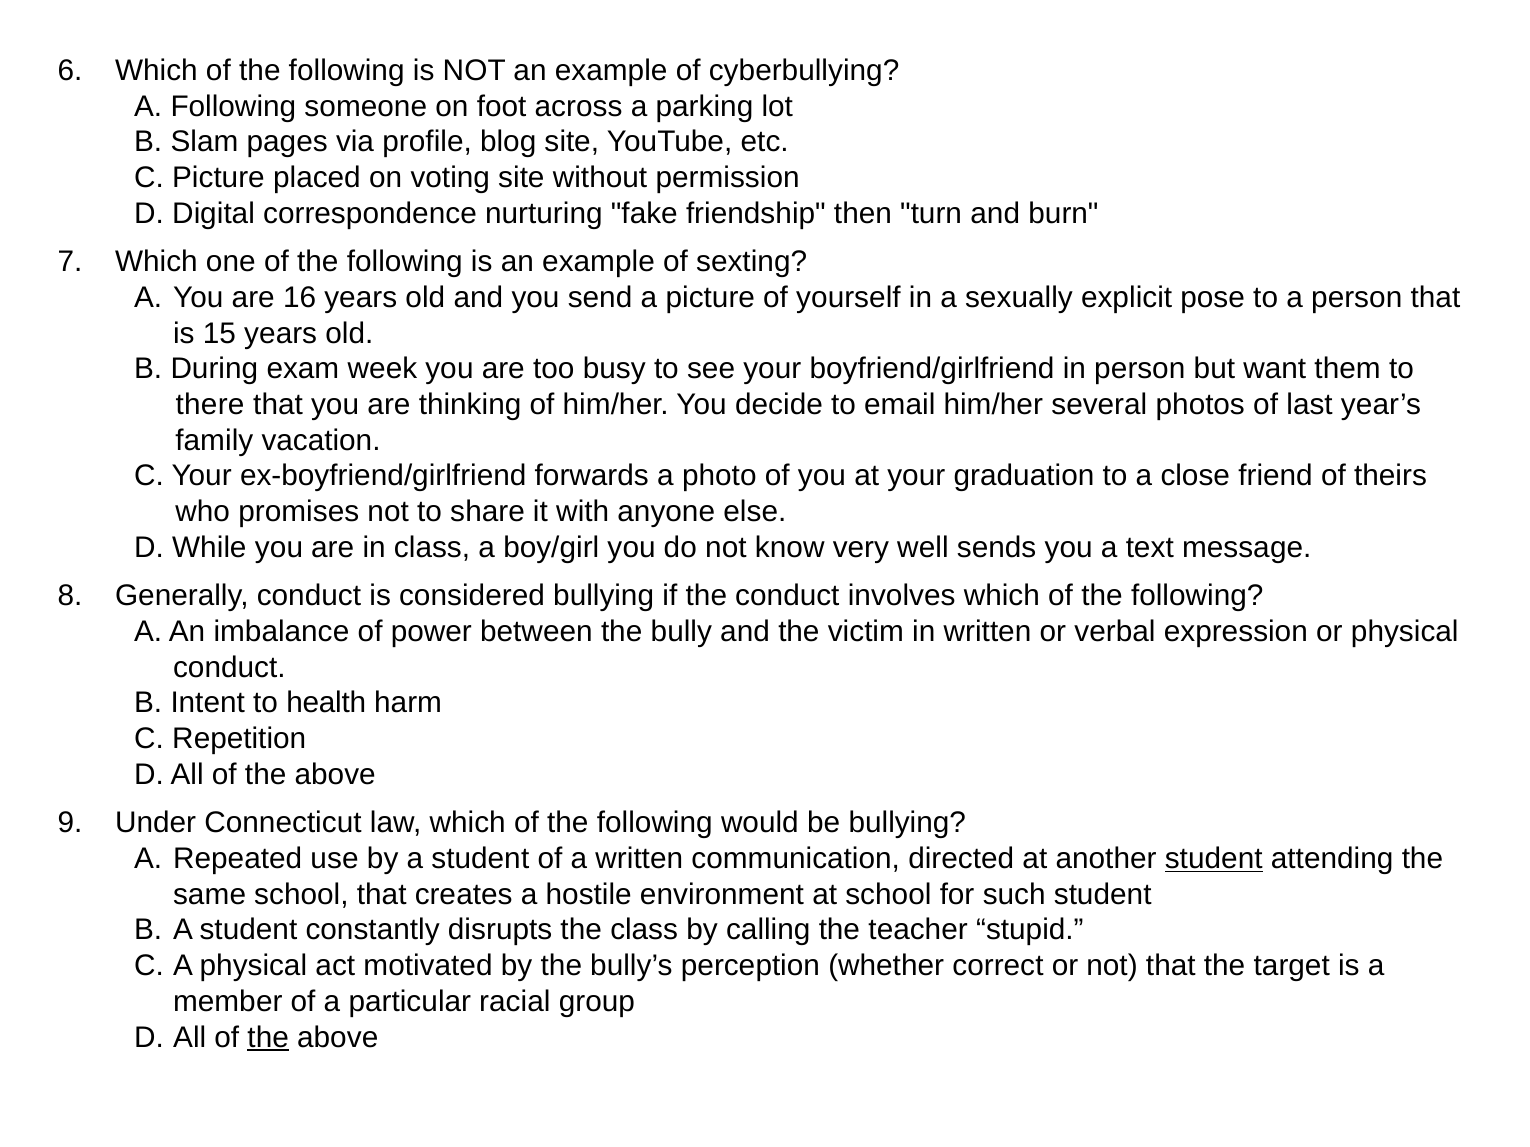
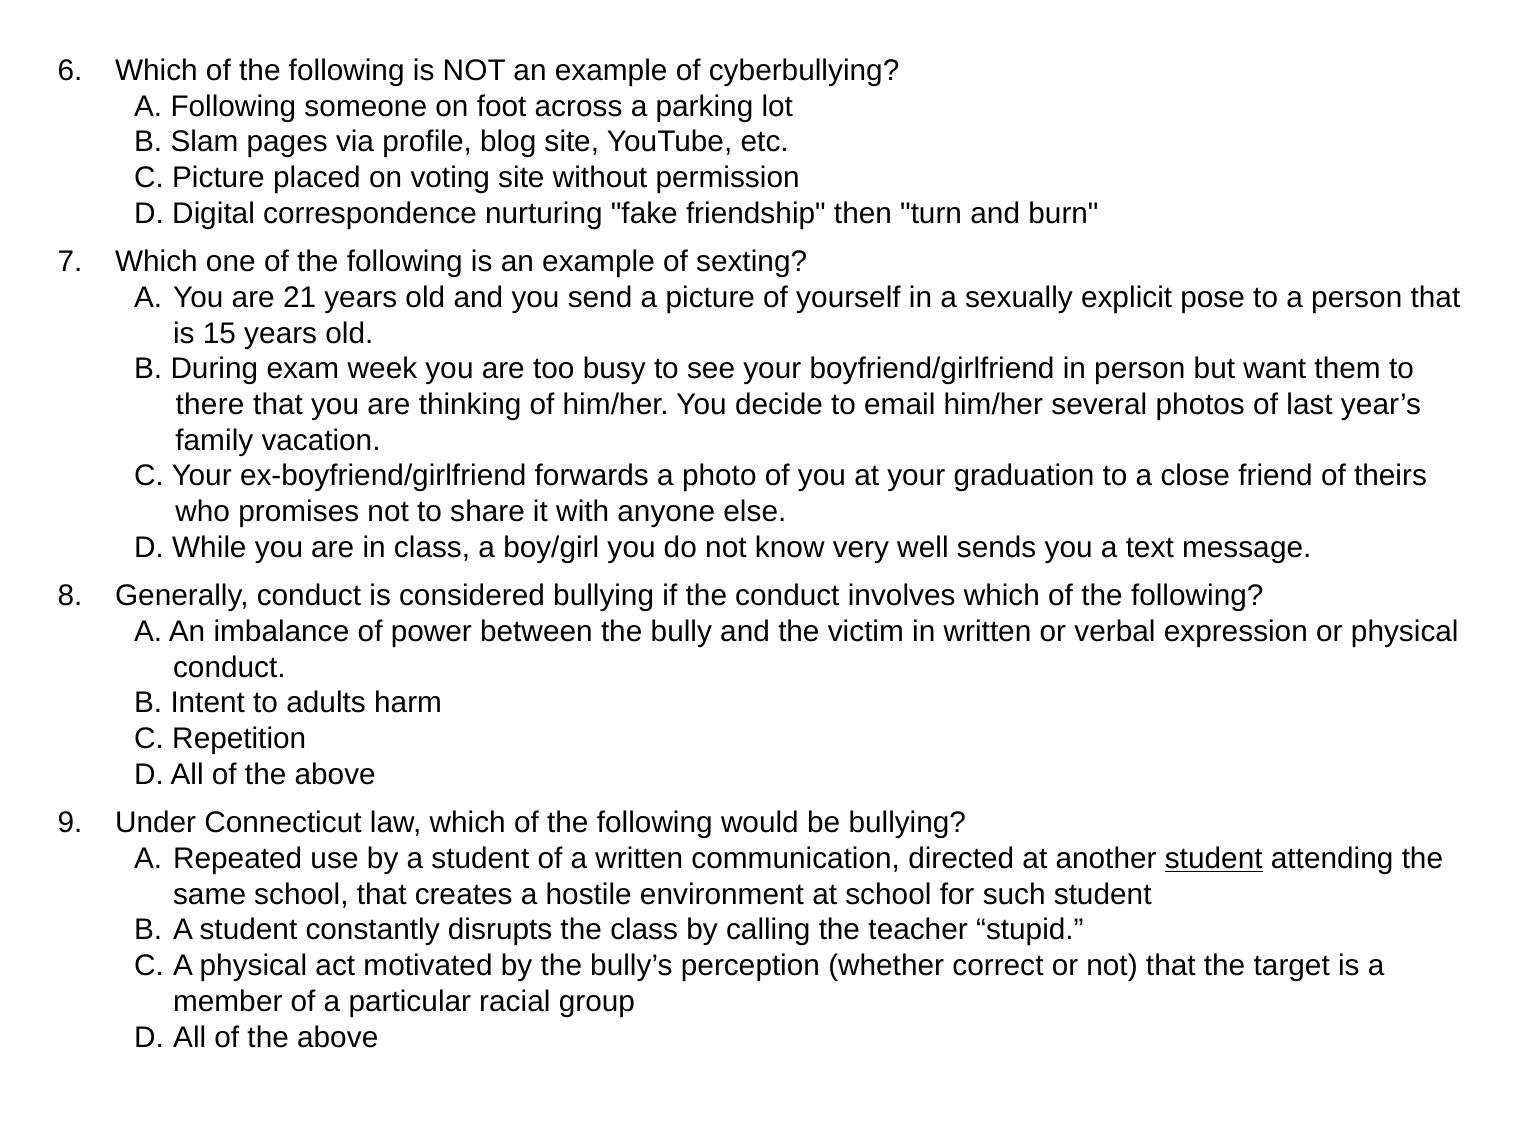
16: 16 -> 21 (300, 298)
health: health -> adults (326, 703)
the underline: present -> none (268, 1038)
